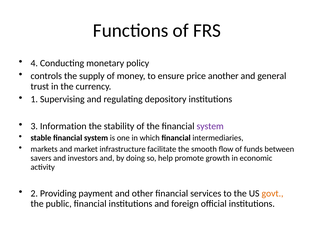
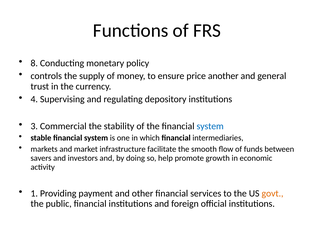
4: 4 -> 8 (34, 63)
1: 1 -> 4 (34, 99)
Information: Information -> Commercial (63, 126)
system colour: purple -> blue (210, 126)
2: 2 -> 1 (34, 193)
